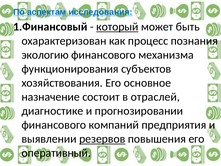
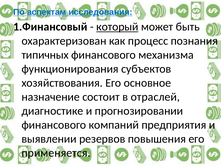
экологию: экологию -> типичных (45, 55)
резервов underline: present -> none (102, 139)
оперативный: оперативный -> применяется (56, 153)
